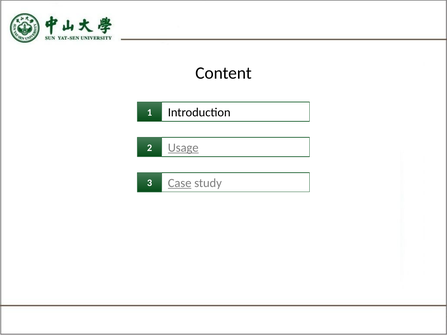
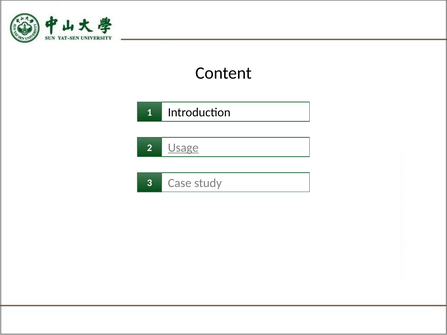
Case underline: present -> none (180, 183)
